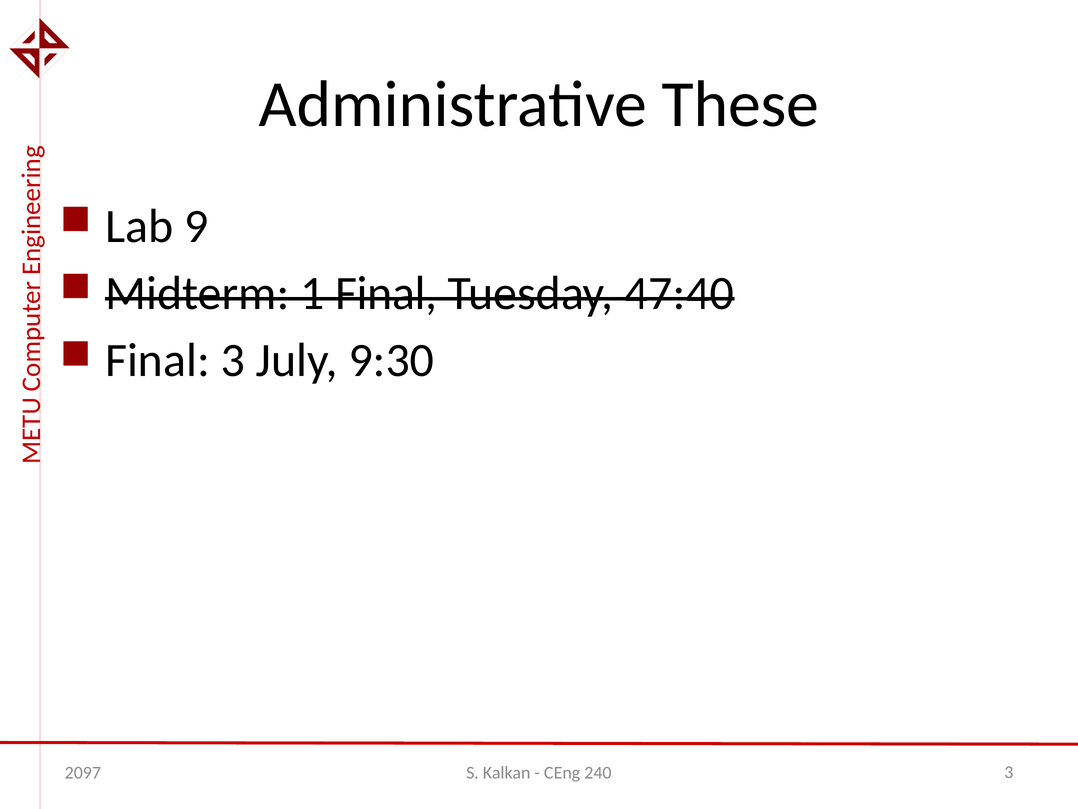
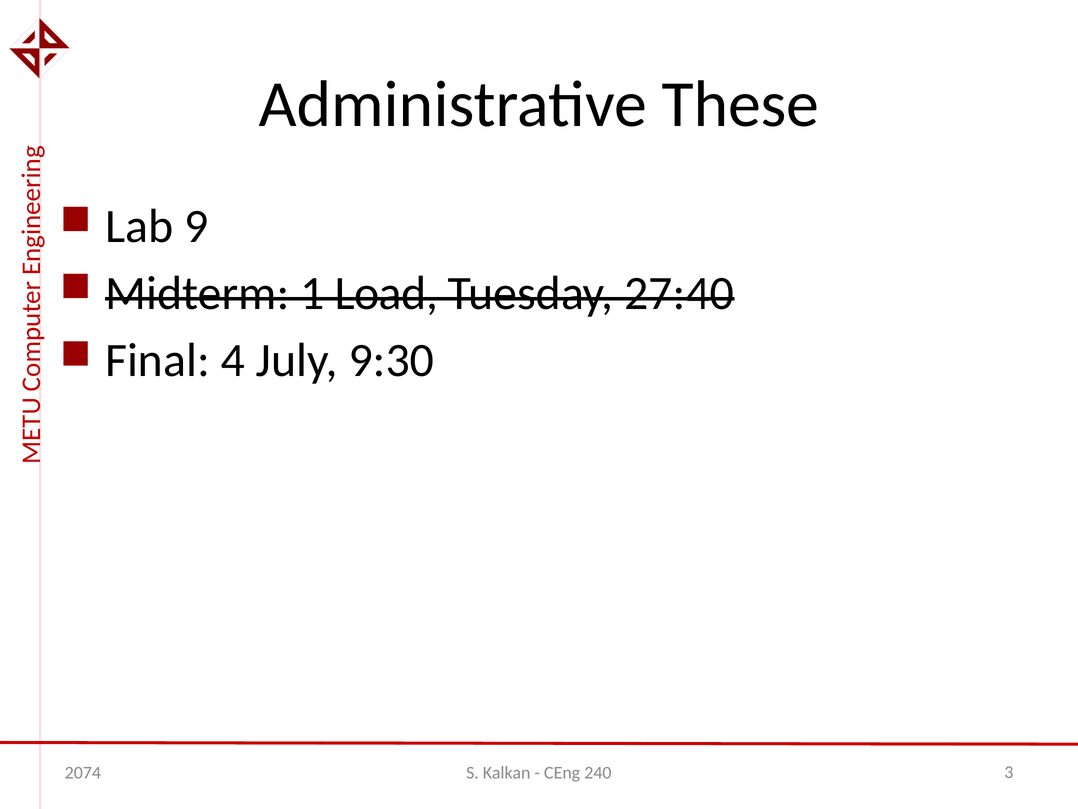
1 Final: Final -> Load (386, 293)
47:40: 47:40 -> 27:40 (679, 293)
Final 3: 3 -> 4 (233, 360)
2097: 2097 -> 2074 (83, 772)
